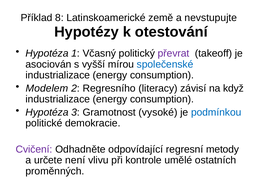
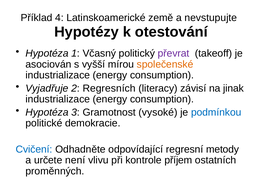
8: 8 -> 4 (59, 18)
společenské colour: blue -> orange (165, 64)
Modelem: Modelem -> Vyjadřuje (47, 88)
Regresního: Regresního -> Regresních (109, 88)
když: když -> jinak (233, 88)
Cvičení colour: purple -> blue (34, 150)
umělé: umělé -> příjem (178, 161)
